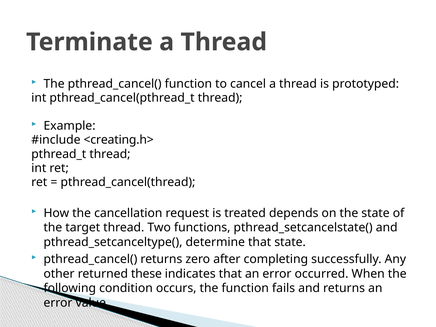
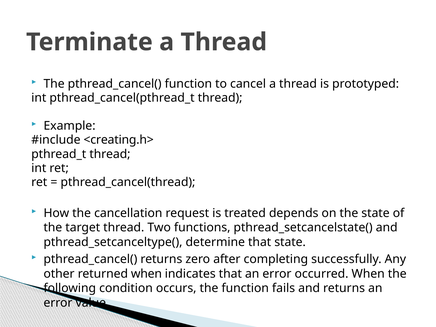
returned these: these -> when (146, 274)
